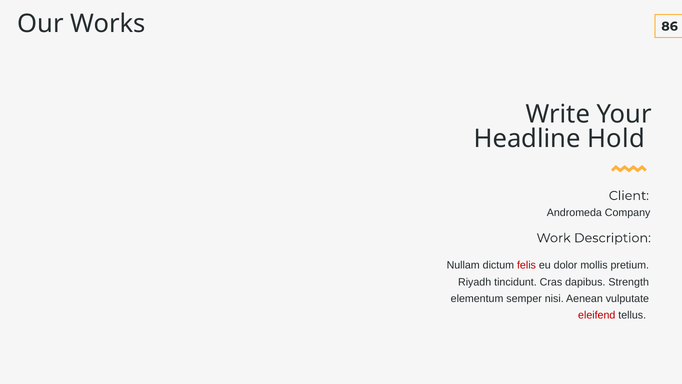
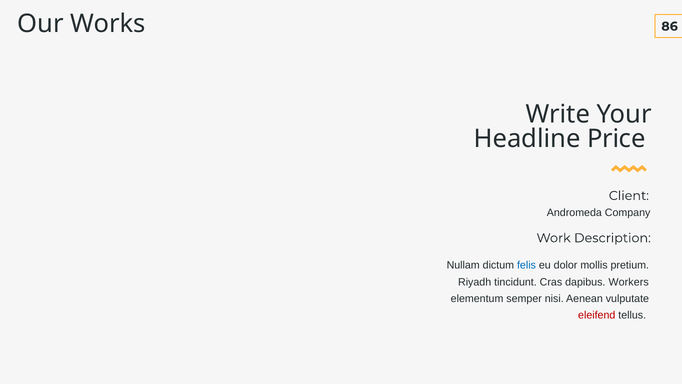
Hold: Hold -> Price (616, 139)
felis colour: red -> blue (526, 265)
Strength: Strength -> Workers (629, 282)
